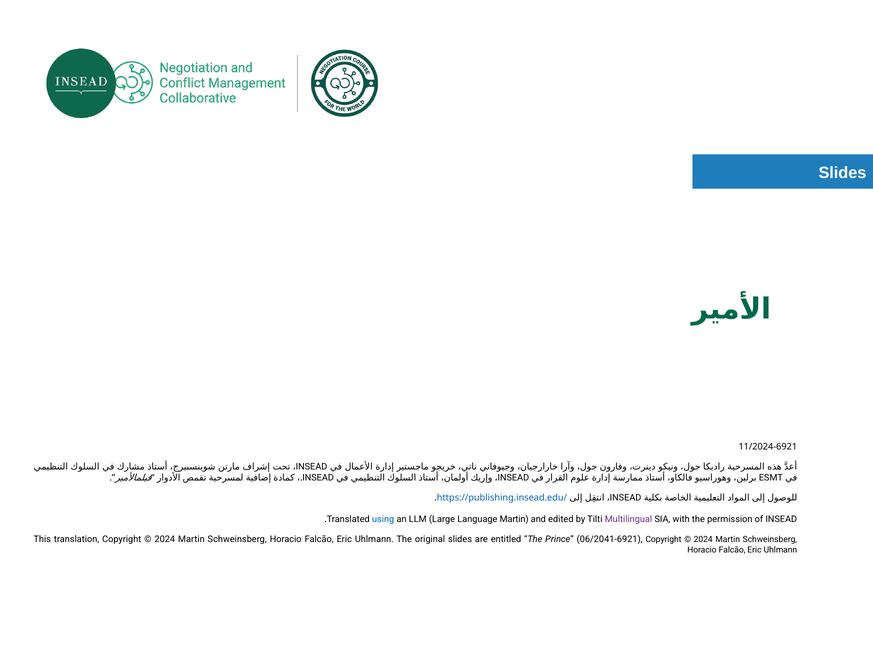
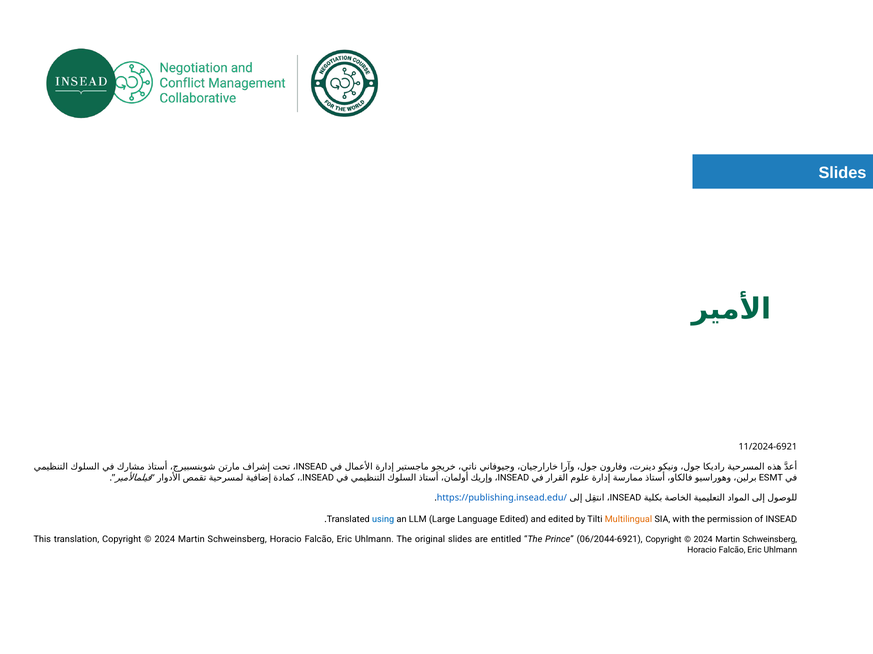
Language Martin: Martin -> Edited (514, 520)
Multilingual colour: purple -> orange (628, 520)
06/2041-6921: 06/2041-6921 -> 06/2044-6921 (610, 540)
